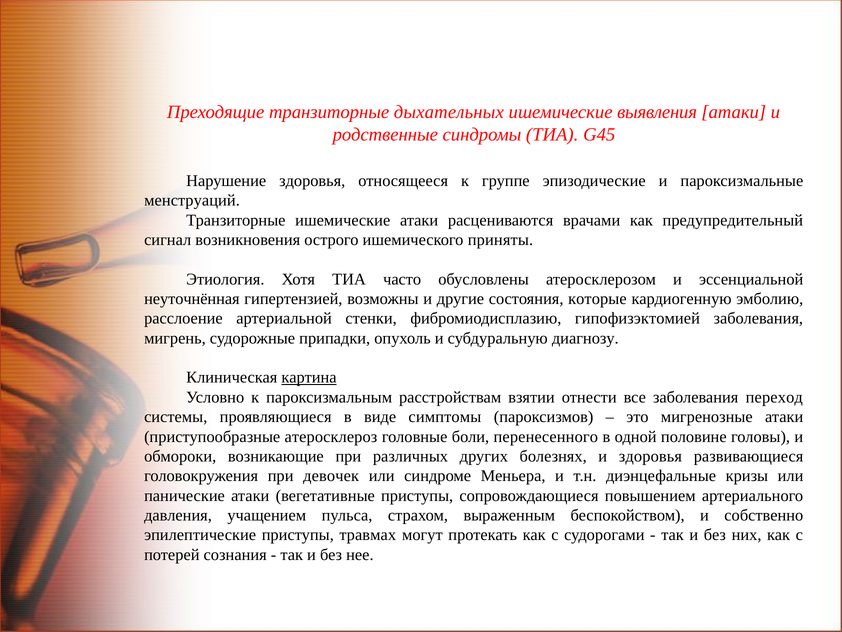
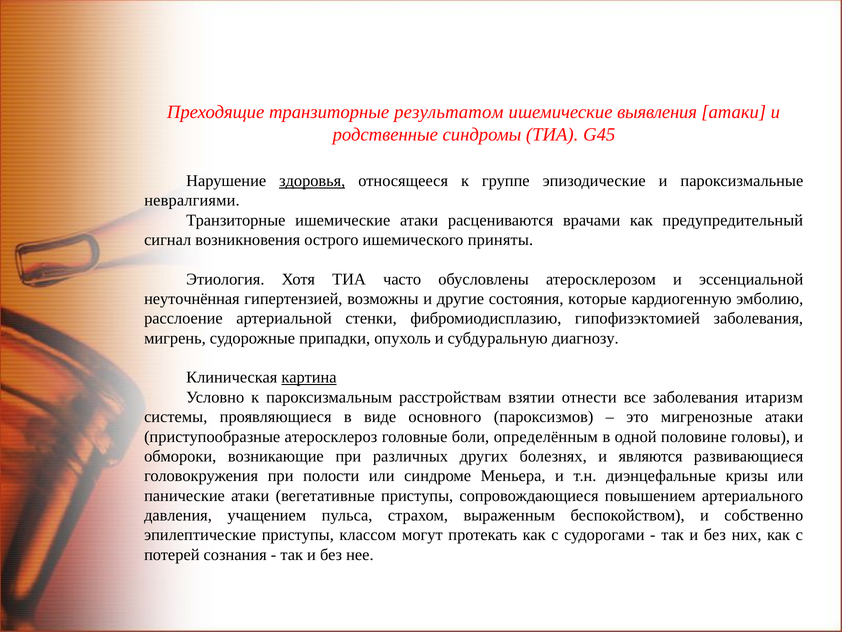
дыхательных: дыхательных -> результатом (449, 112)
здоровья underline: none -> present (312, 181)
менструаций: менструаций -> невралгиями (192, 200)
переход: переход -> итаризм (774, 397)
симптомы: симптомы -> основного (445, 417)
перенесенного: перенесенного -> определённым (546, 436)
и здоровья: здоровья -> являются (651, 456)
девочек: девочек -> полости (331, 476)
травмах: травмах -> классом (368, 535)
